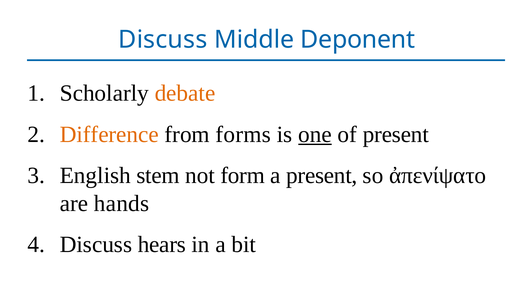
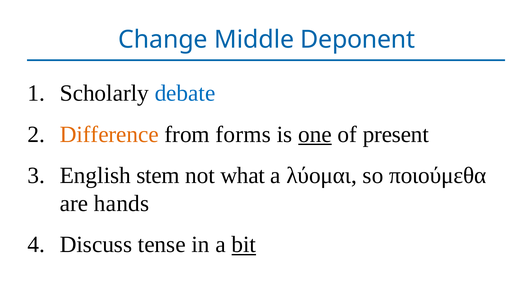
Discuss: Discuss -> Change (163, 40)
debate colour: orange -> blue (185, 93)
form: form -> what (243, 176)
a present: present -> λύομαι (322, 176)
ἀπενίψατο: ἀπενίψατο -> ποιούμεθα (438, 176)
hears: hears -> tense (162, 245)
bit underline: none -> present (244, 245)
